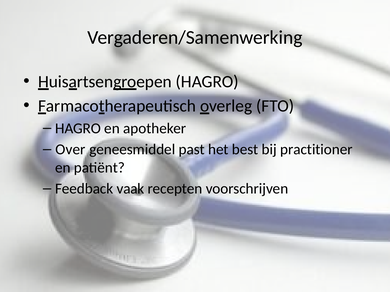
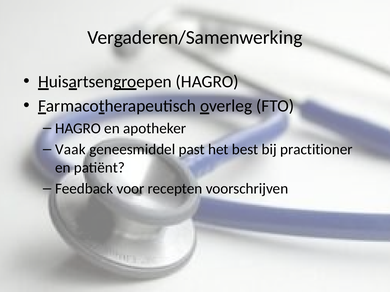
Over: Over -> Vaak (70, 150)
vaak: vaak -> voor (130, 189)
